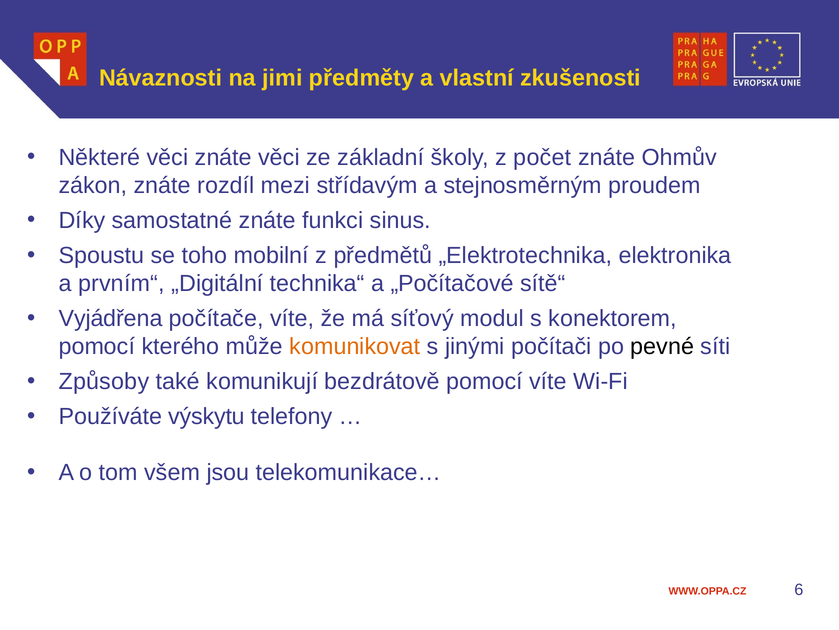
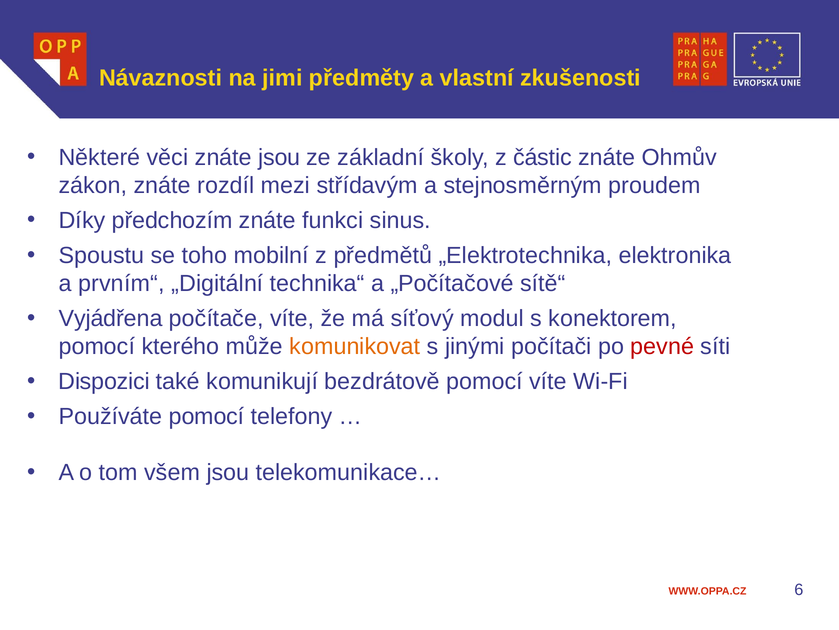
znáte věci: věci -> jsou (279, 157)
počet: počet -> částic (543, 157)
samostatné: samostatné -> předchozím (172, 220)
pevné colour: black -> red (662, 346)
Způsoby: Způsoby -> Dispozici (104, 381)
Používáte výskytu: výskytu -> pomocí (207, 416)
